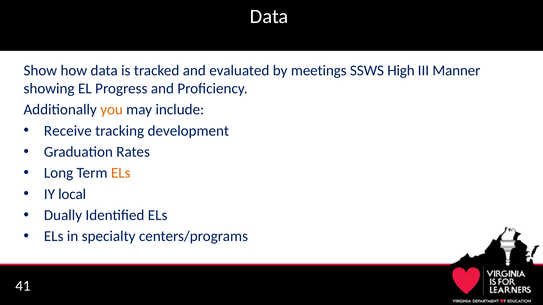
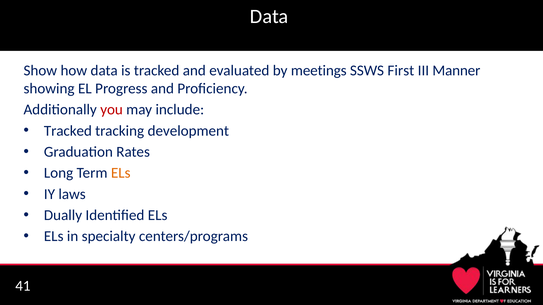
High: High -> First (401, 71)
you colour: orange -> red (112, 110)
Receive: Receive -> Tracked (68, 131)
local: local -> laws (72, 194)
